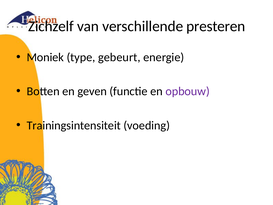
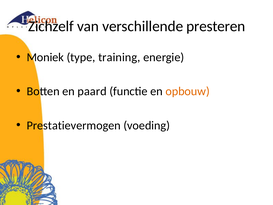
gebeurt: gebeurt -> training (119, 57)
geven: geven -> paard (92, 91)
opbouw colour: purple -> orange (188, 91)
Trainingsintensiteit: Trainingsintensiteit -> Prestatievermogen (74, 125)
